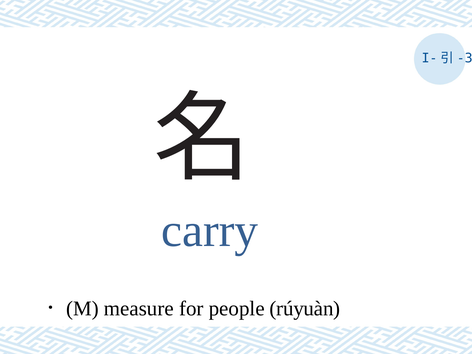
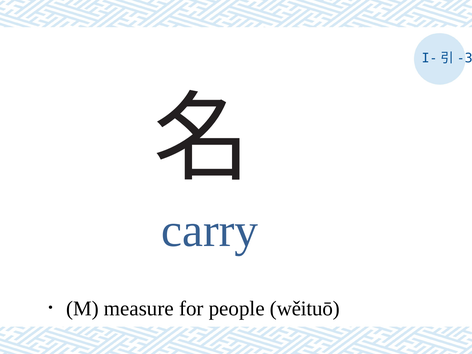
rúyuàn: rúyuàn -> wěituō (305, 309)
